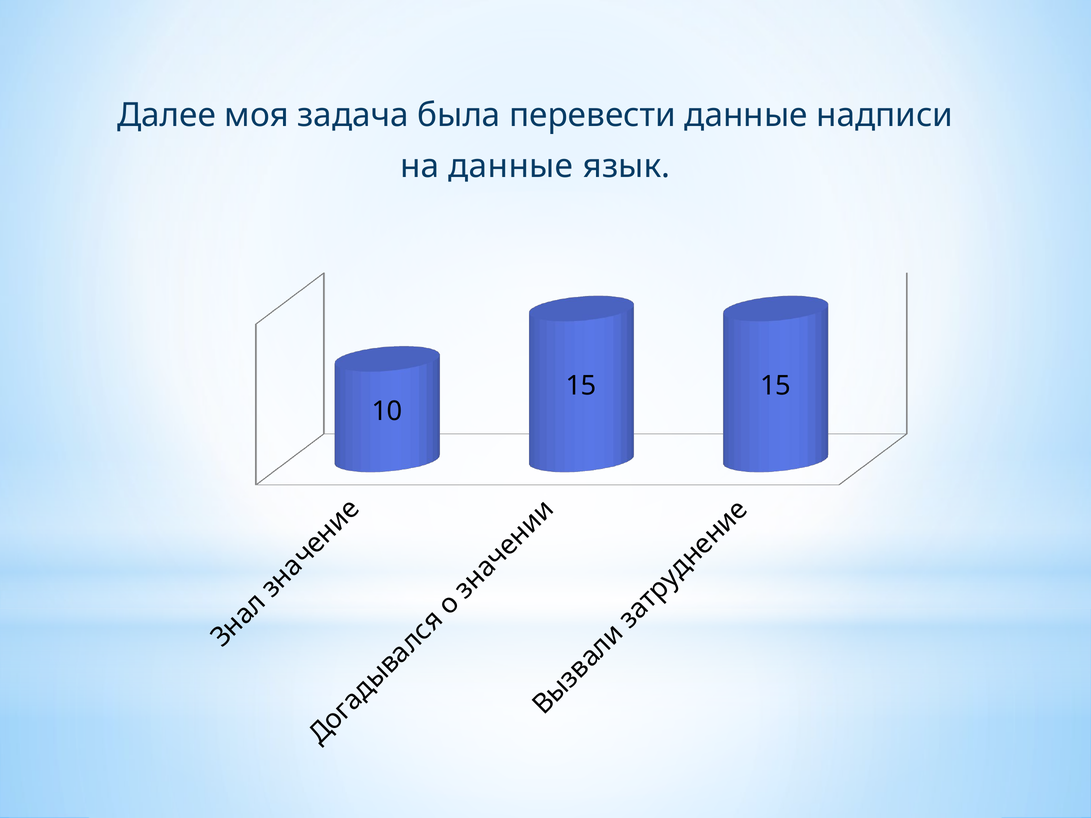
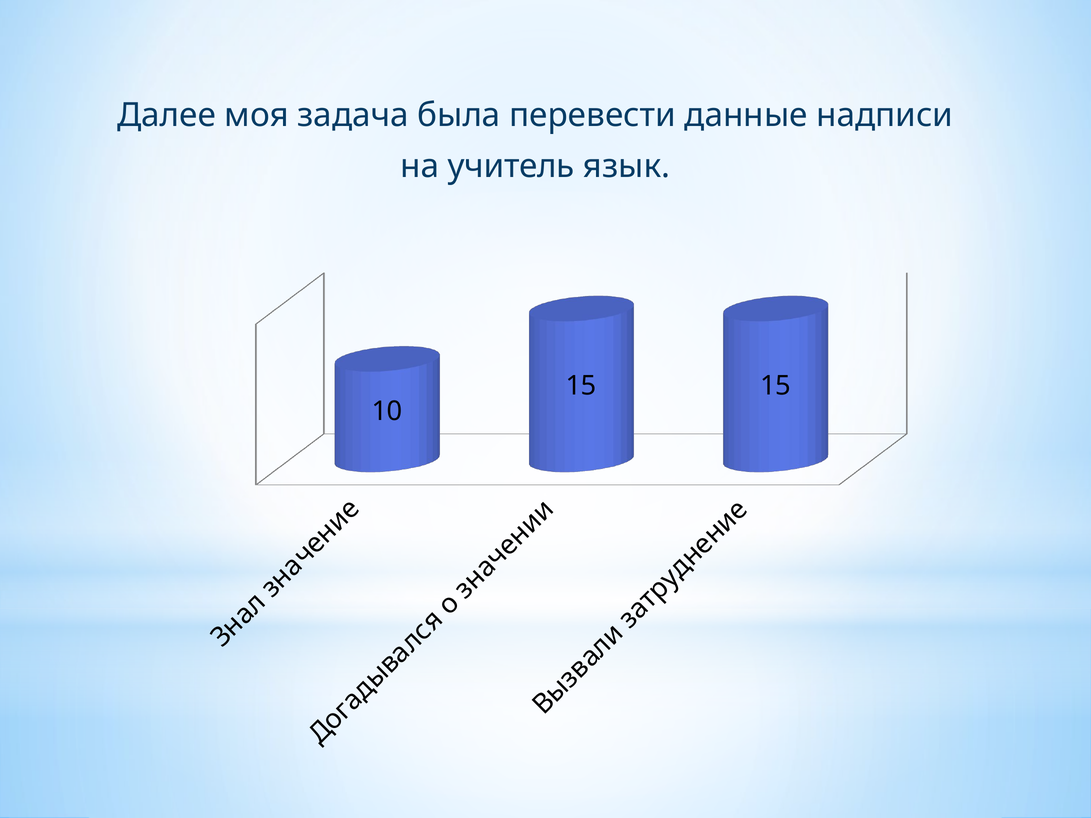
на данные: данные -> учитель (511, 166)
